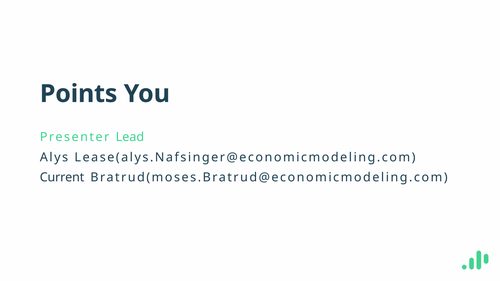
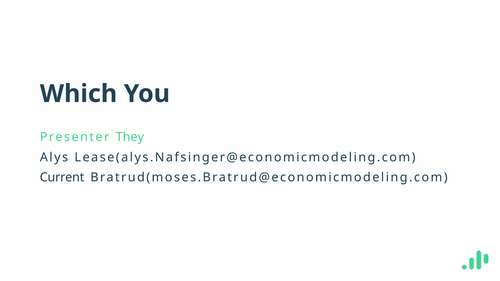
Points: Points -> Which (79, 94)
Lead: Lead -> They (130, 137)
